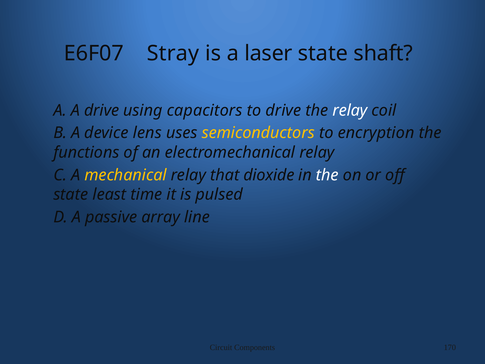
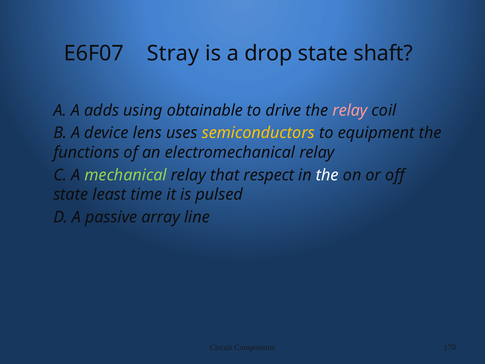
laser: laser -> drop (268, 53)
A drive: drive -> adds (102, 110)
capacitors: capacitors -> obtainable (205, 110)
relay colour: white -> pink (350, 110)
encryption: encryption -> equipment (376, 133)
mechanical colour: yellow -> light green (126, 175)
dioxide: dioxide -> respect (269, 175)
